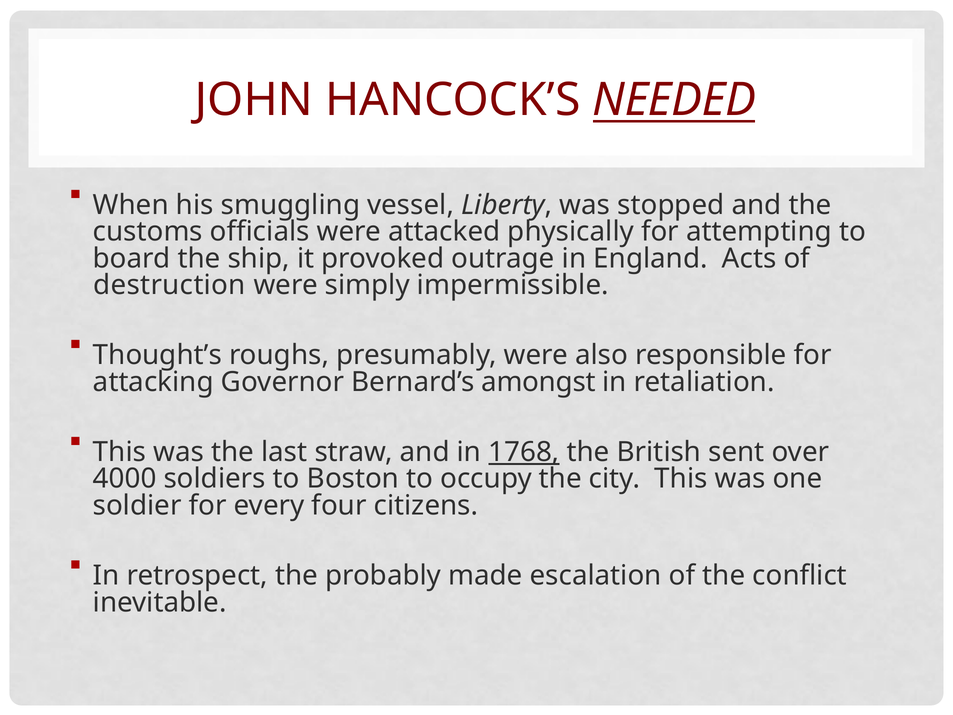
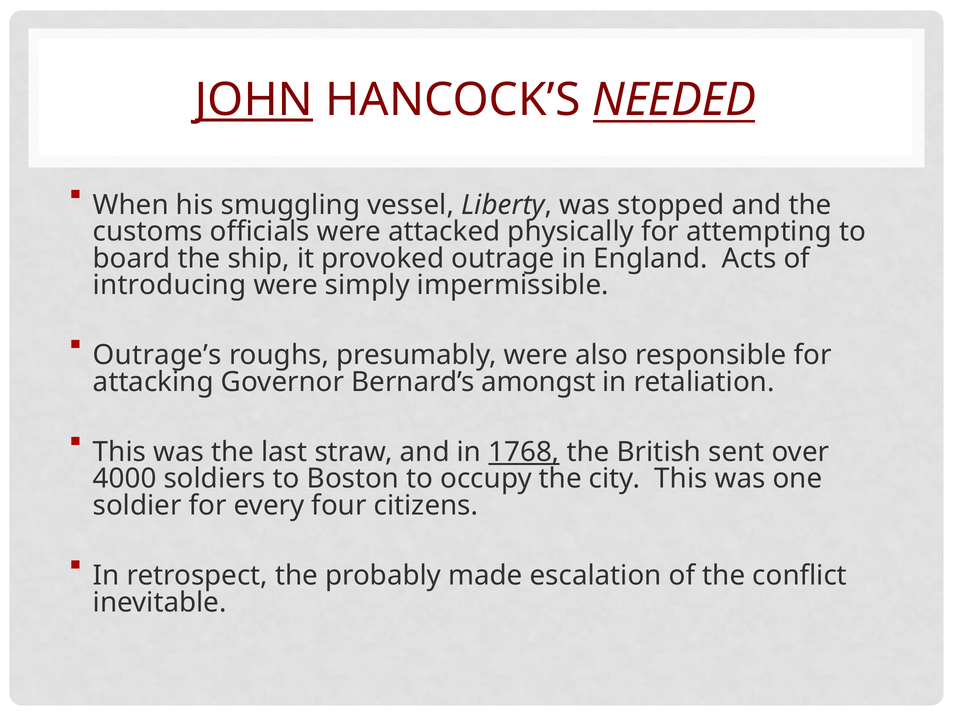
JOHN underline: none -> present (254, 100)
destruction: destruction -> introducing (170, 285)
Thought’s: Thought’s -> Outrage’s (157, 355)
